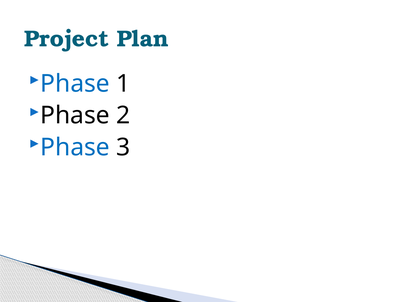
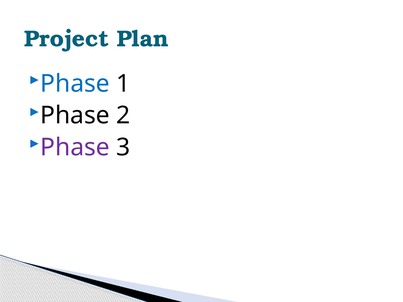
Phase colour: blue -> purple (75, 147)
